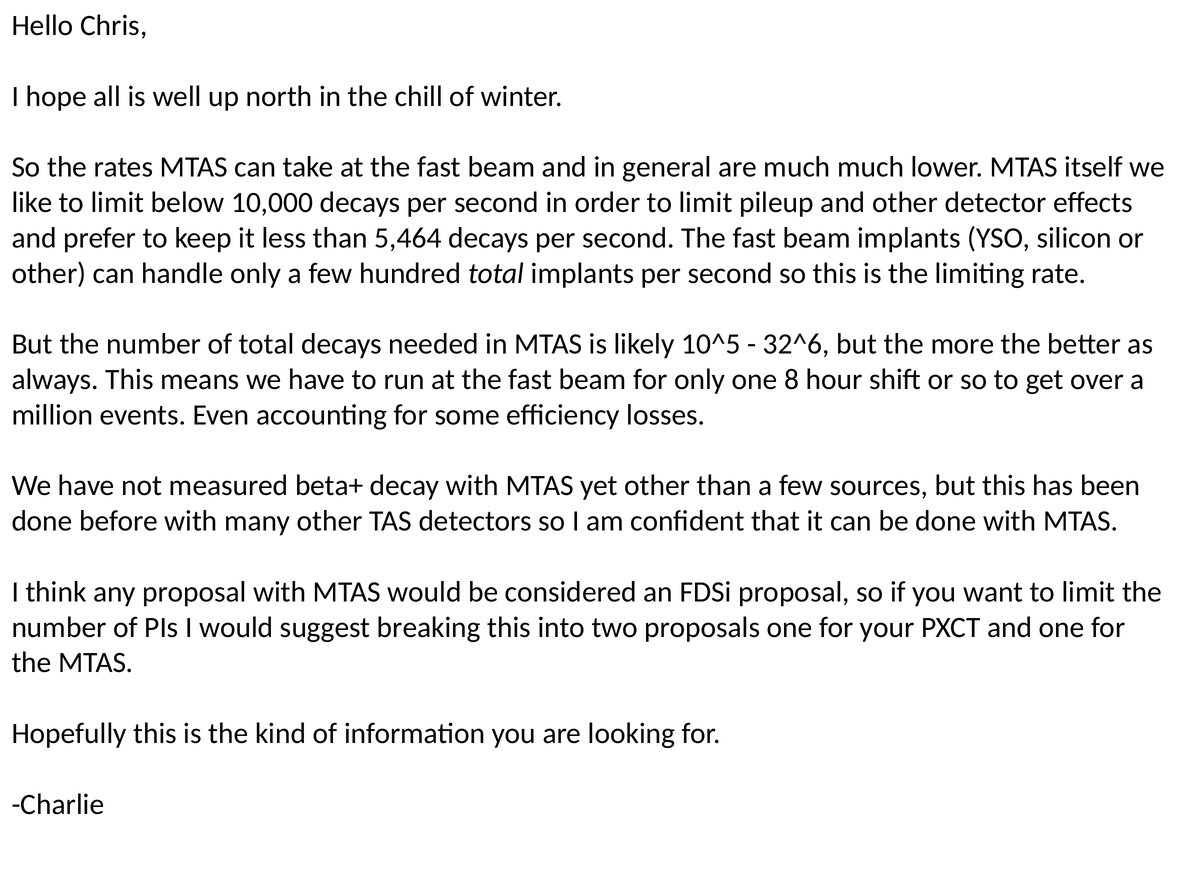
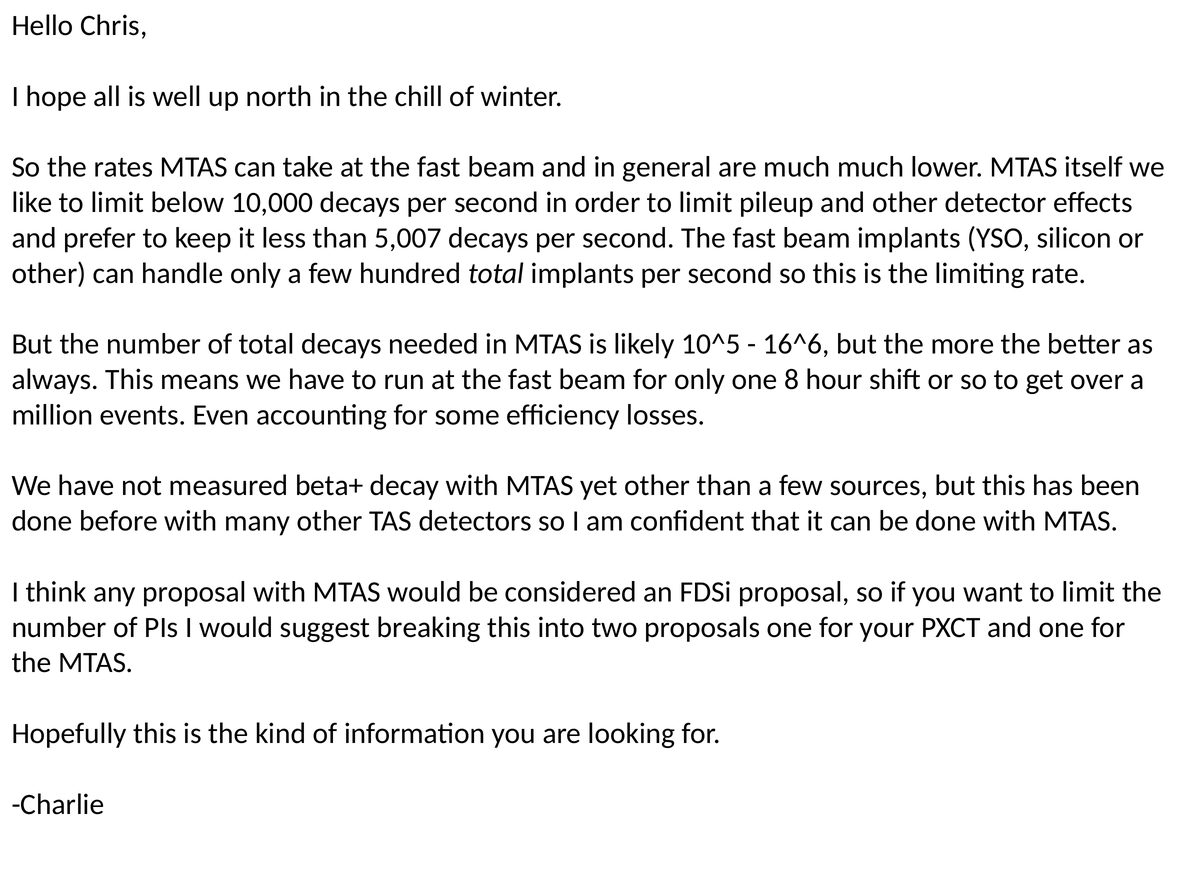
5,464: 5,464 -> 5,007 (408, 238)
32^6: 32^6 -> 16^6 (796, 344)
